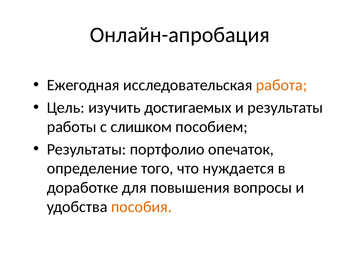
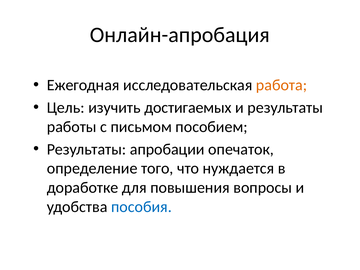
слишком: слишком -> письмом (141, 127)
портфолио: портфолио -> апробации (167, 149)
пособия colour: orange -> blue (141, 207)
